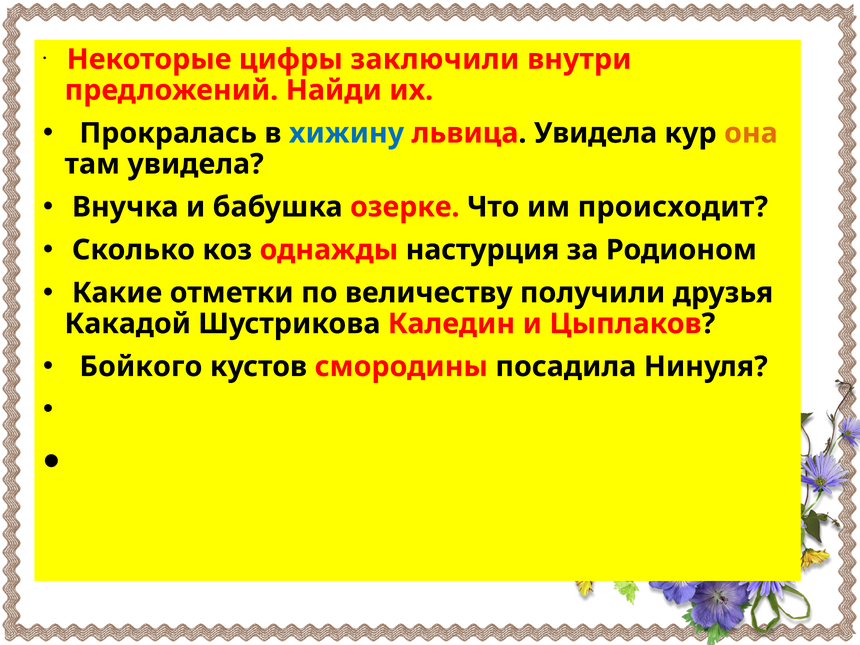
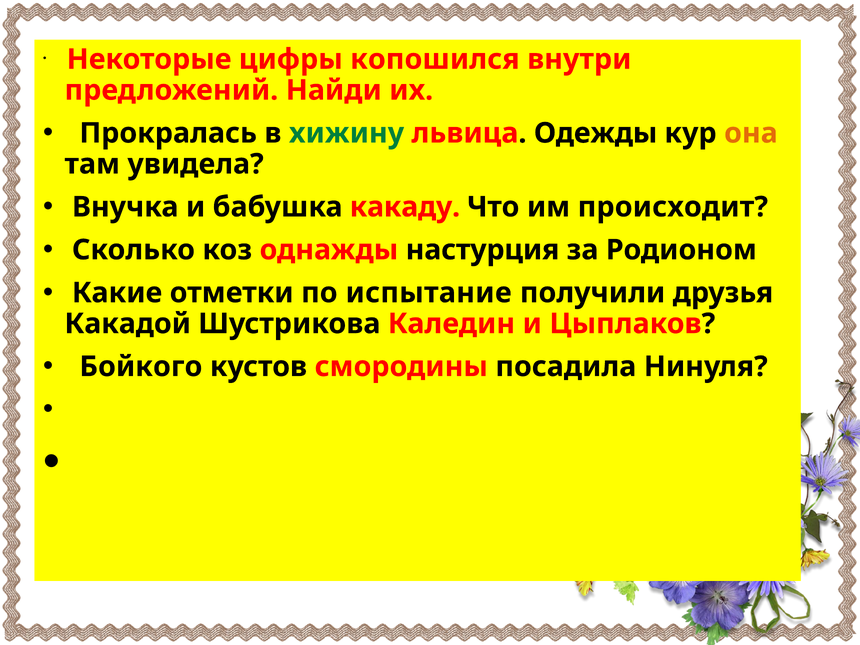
заключили: заключили -> копошился (435, 59)
хижину colour: blue -> green (347, 133)
львица Увидела: Увидела -> Одежды (596, 133)
озерке: озерке -> какаду (405, 207)
величеству: величеству -> испытание (429, 293)
